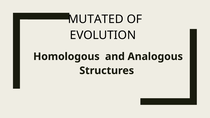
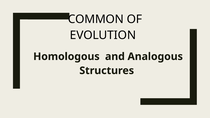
MUTATED: MUTATED -> COMMON (96, 19)
